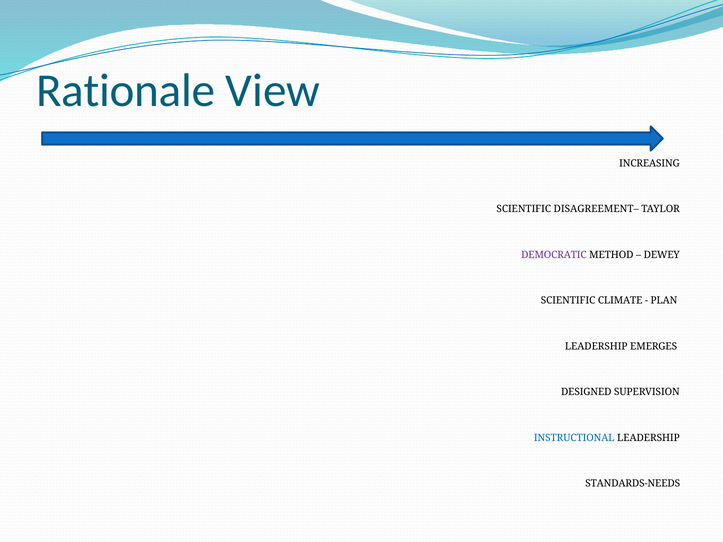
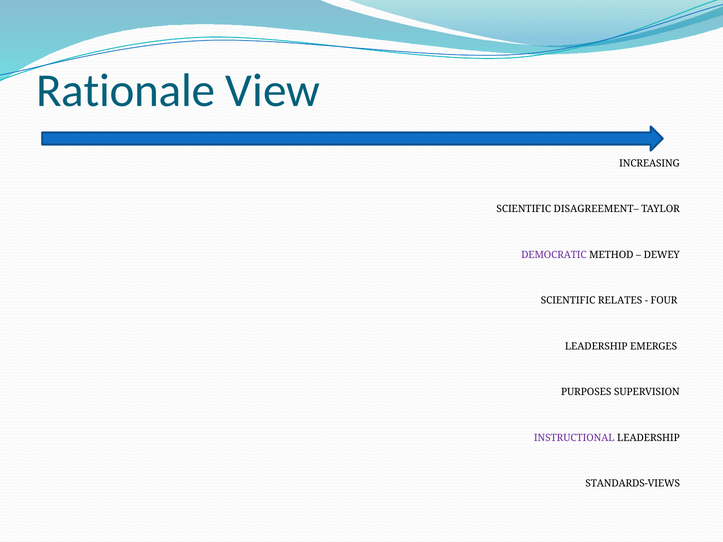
CLIMATE: CLIMATE -> RELATES (620, 301)
PLAN: PLAN -> FOUR (664, 301)
DESIGNED: DESIGNED -> PURPOSES (586, 392)
INSTRUCTIONAL colour: blue -> purple (574, 438)
STANDARDS-NEEDS: STANDARDS-NEEDS -> STANDARDS-VIEWS (633, 484)
